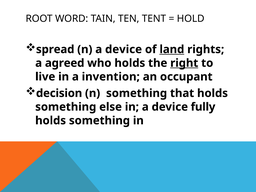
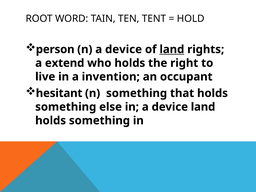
spread: spread -> person (55, 49)
agreed: agreed -> extend (65, 63)
right underline: present -> none (184, 63)
decision: decision -> hesitant (59, 93)
device fully: fully -> land (203, 107)
